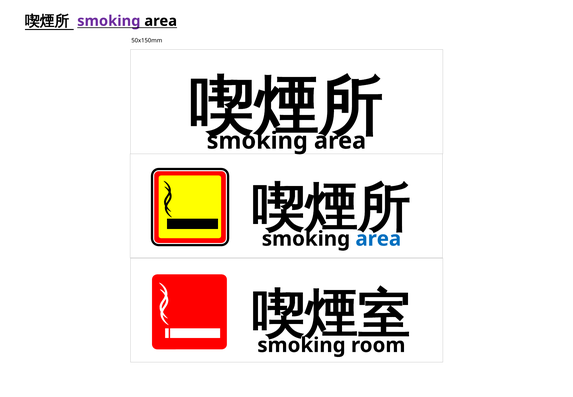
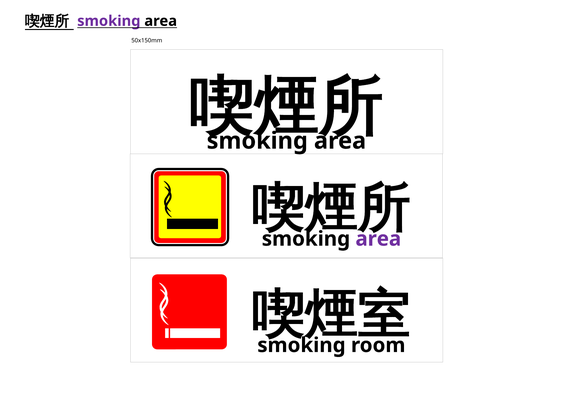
area colour: blue -> purple (378, 239)
